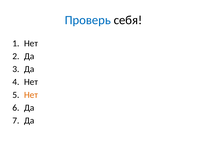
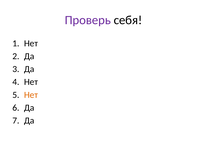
Проверь colour: blue -> purple (88, 20)
